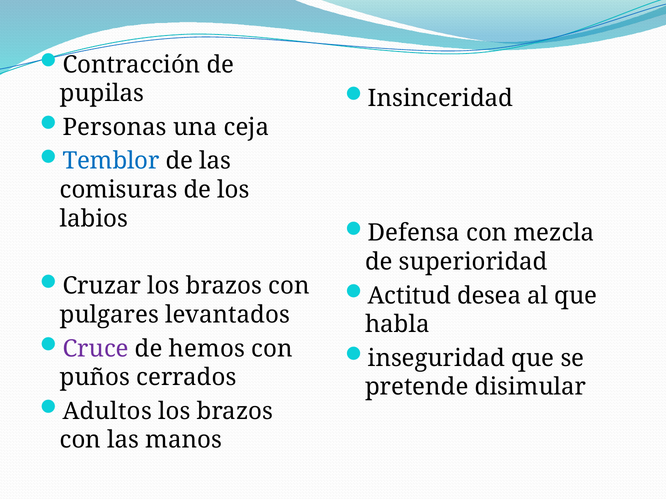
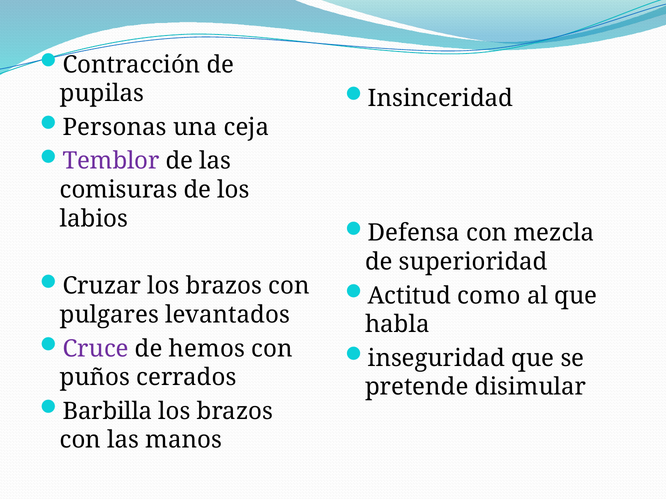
Temblor colour: blue -> purple (111, 161)
desea: desea -> como (489, 296)
Adultos: Adultos -> Barbilla (108, 412)
